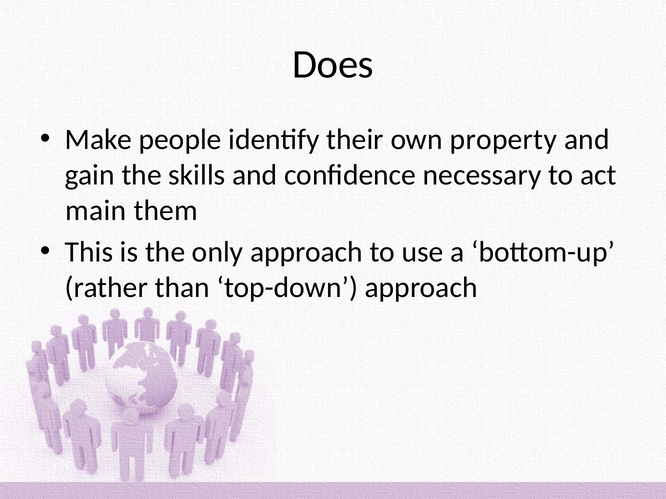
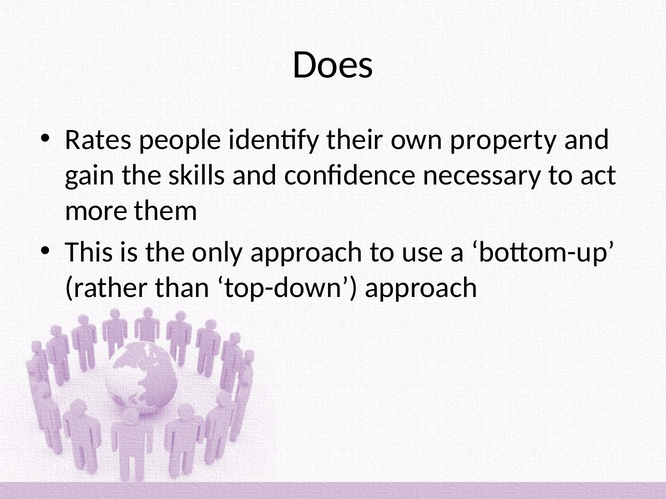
Make: Make -> Rates (98, 140)
main: main -> more (96, 211)
